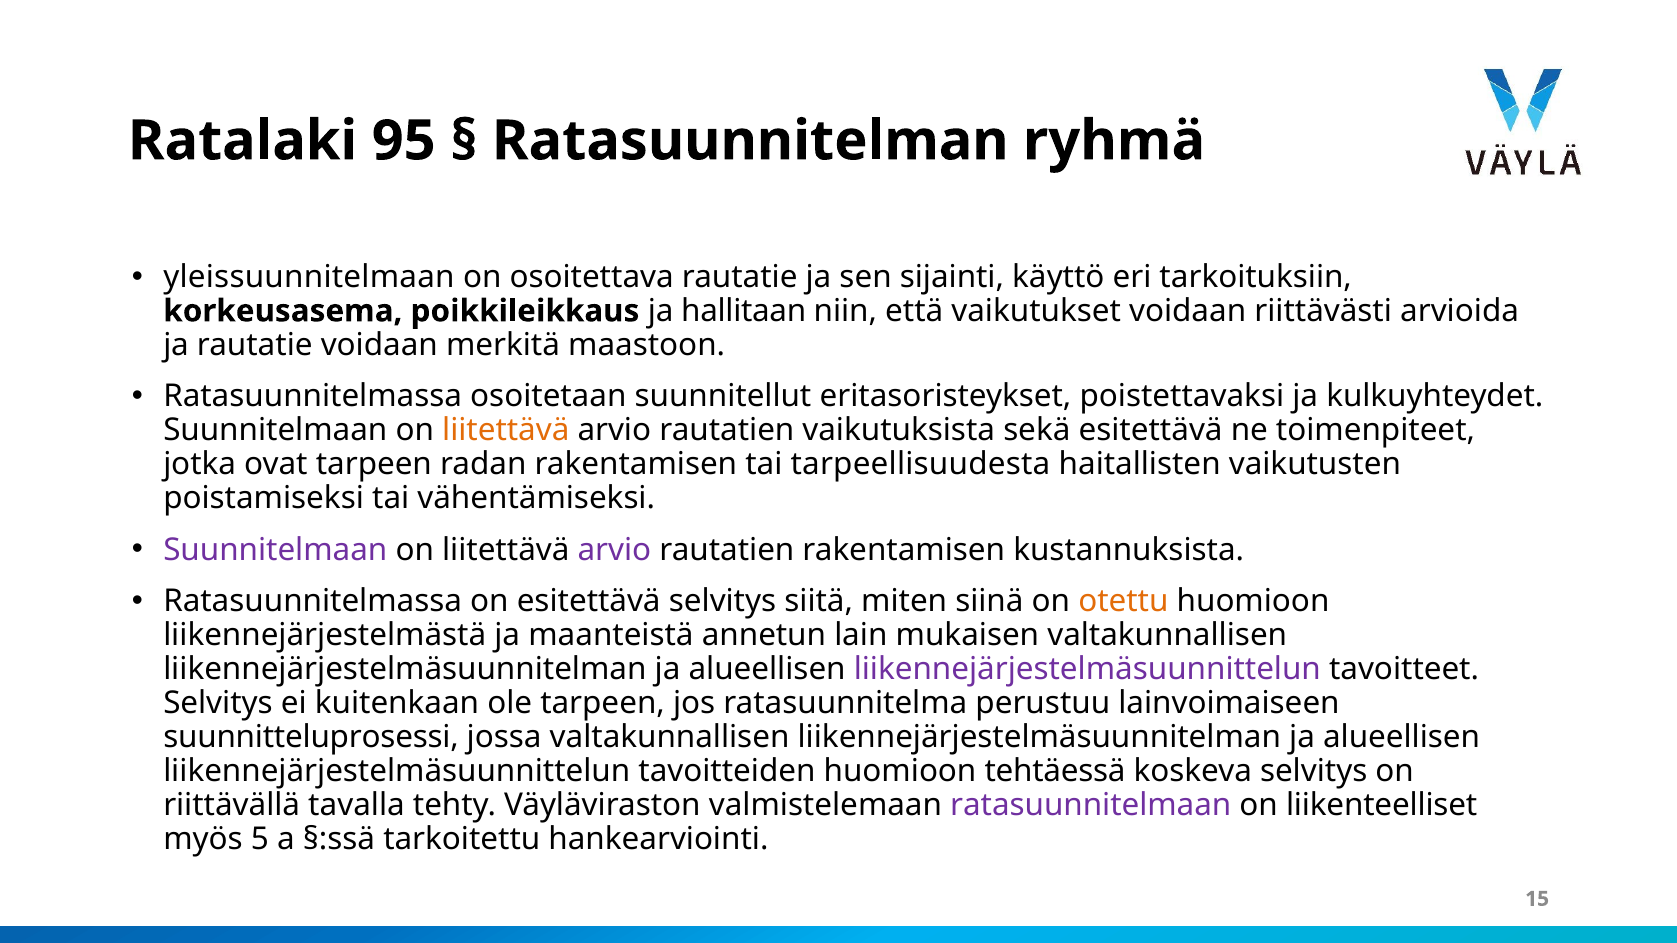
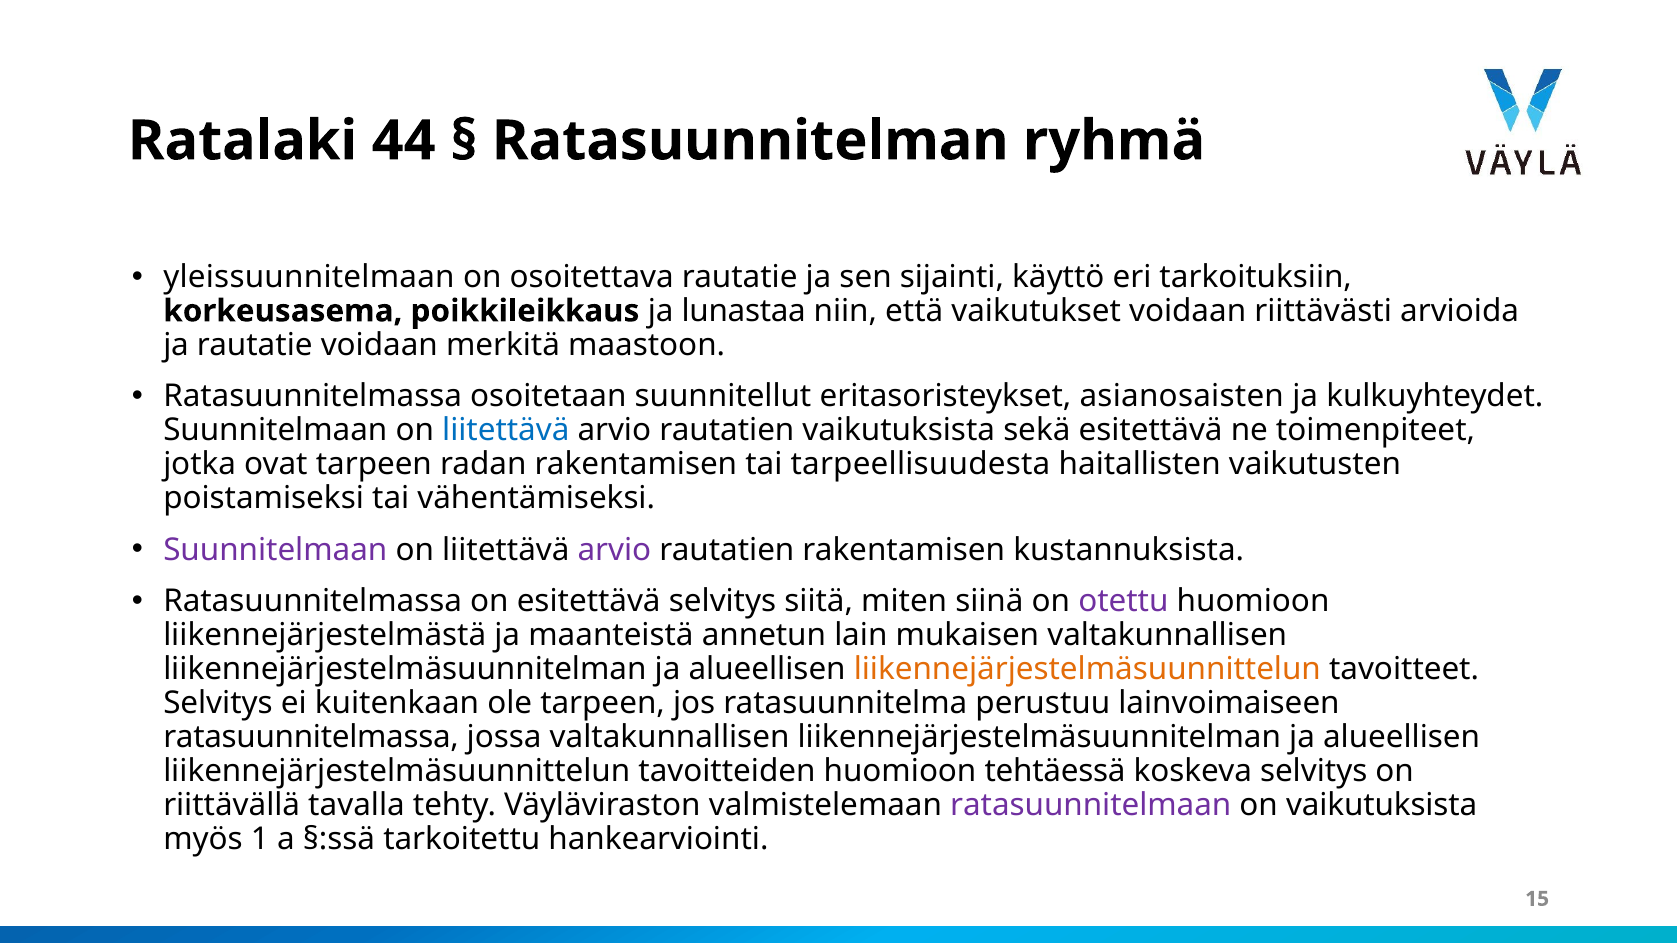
95: 95 -> 44 (404, 141)
hallitaan: hallitaan -> lunastaa (744, 311)
poistettavaksi: poistettavaksi -> asianosaisten (1182, 397)
liitettävä colour: orange -> blue (506, 431)
otettu colour: orange -> purple (1123, 601)
liikennejärjestelmäsuunnittelun colour: purple -> orange (1087, 669)
suunnitteluprosessi: suunnitteluprosessi -> ratasuunnitelmassa (311, 737)
on liikenteelliset: liikenteelliset -> vaikutuksista (1382, 805)
5: 5 -> 1 (260, 839)
